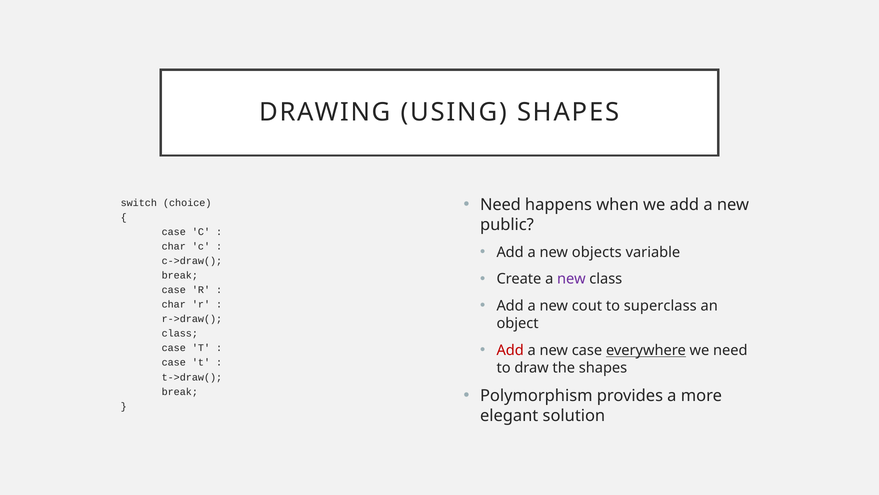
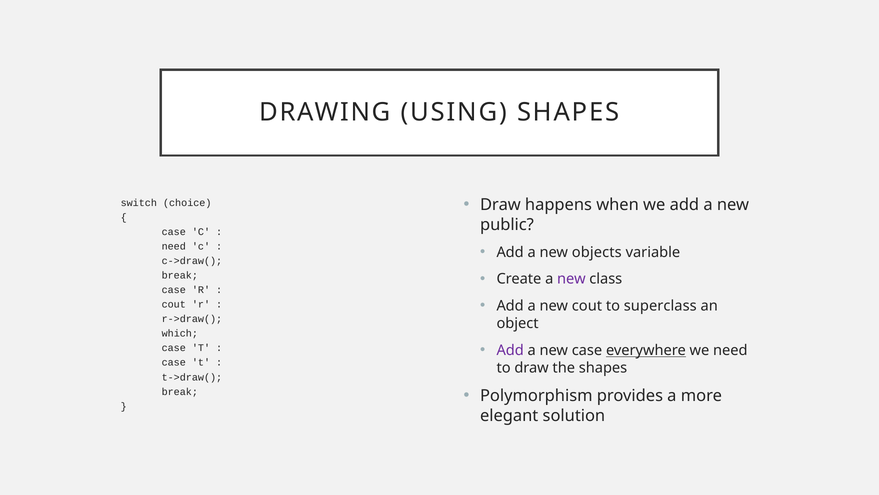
Need: Need -> Draw (500, 205)
char: char -> need (174, 246)
char: char -> cout (174, 304)
class: class -> which (180, 333)
Add colour: red -> purple (510, 350)
